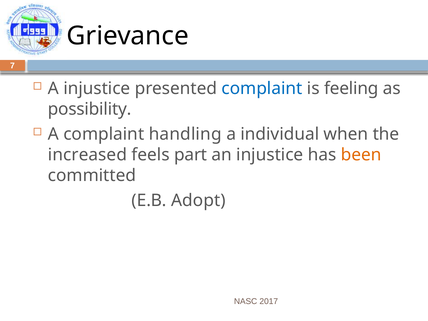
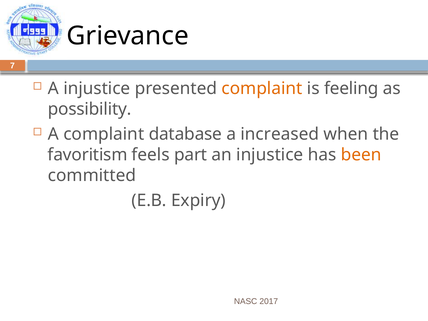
complaint colour: blue -> orange (262, 89)
handling: handling -> database (185, 134)
individual: individual -> increased (280, 134)
increased: increased -> favoritism (88, 155)
Adopt: Adopt -> Expiry (198, 200)
